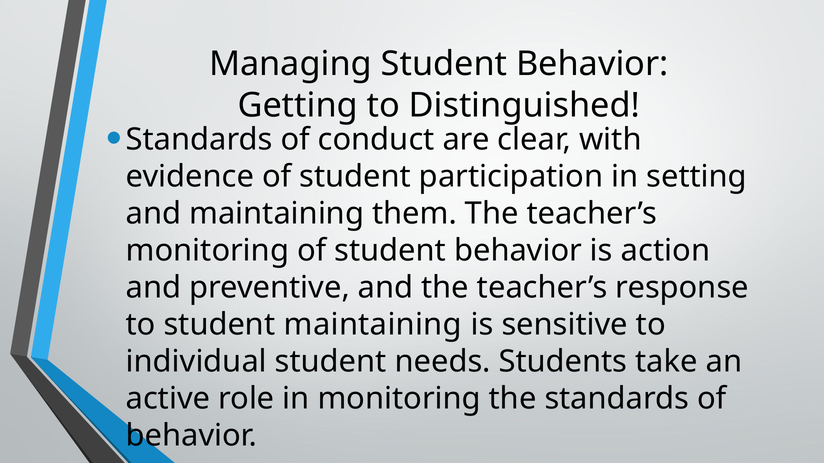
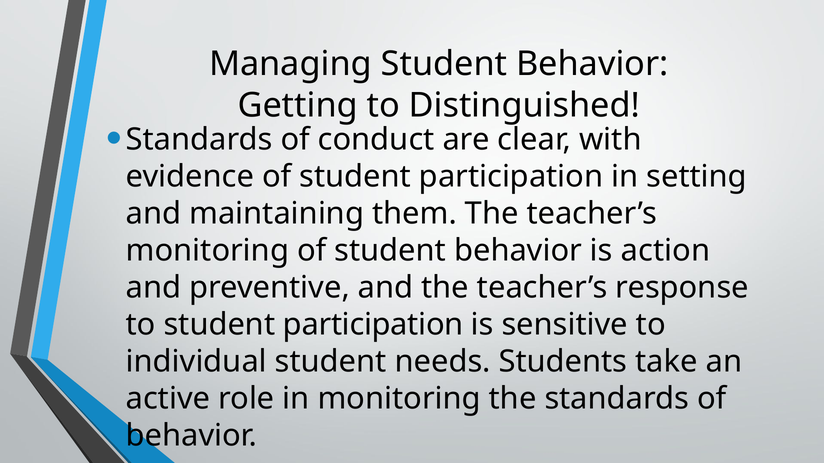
to student maintaining: maintaining -> participation (373, 325)
